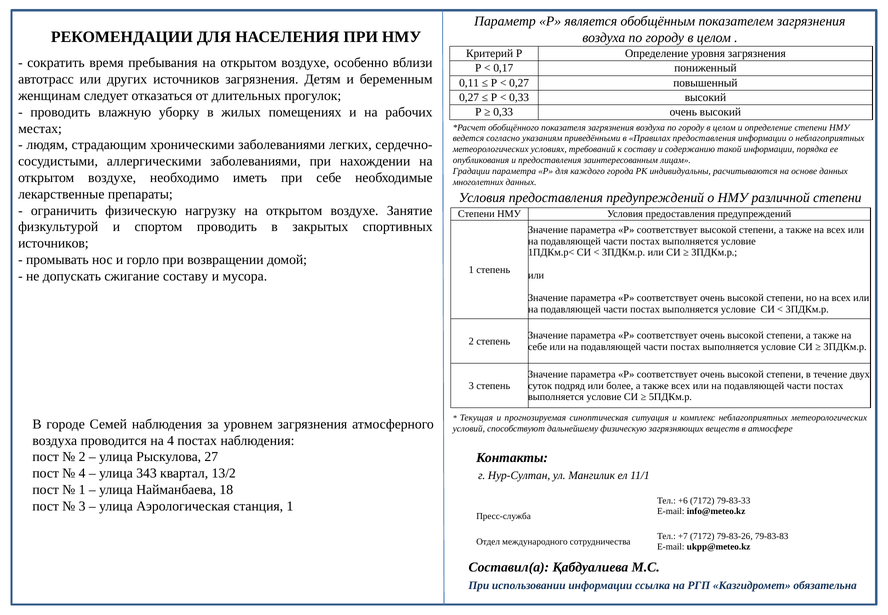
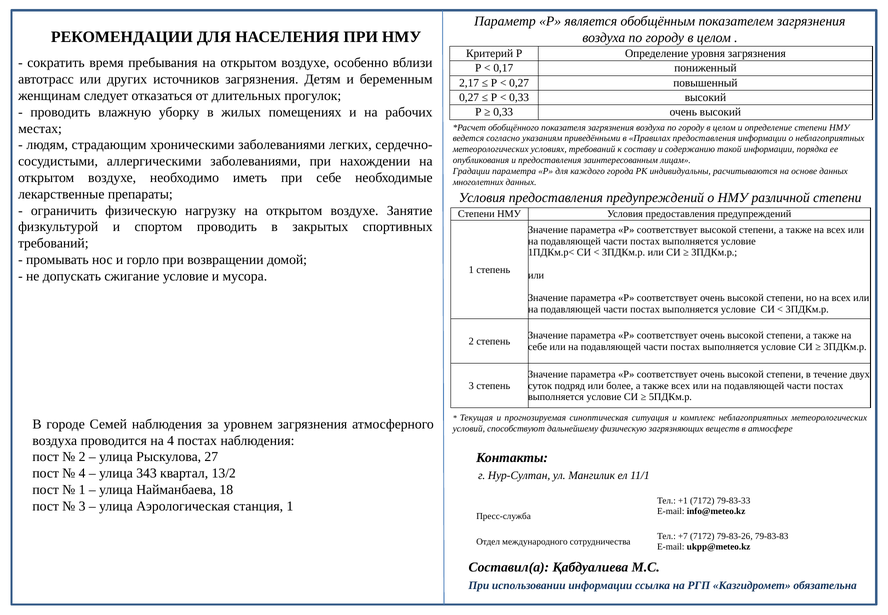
0,11: 0,11 -> 2,17 (469, 83)
источников: источников -> требований (53, 243)
сжигание составу: составу -> условие (186, 276)
+6: +6 -> +1 (683, 501)
